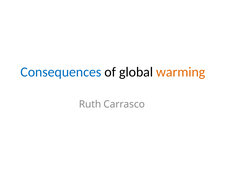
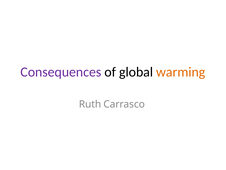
Consequences colour: blue -> purple (61, 72)
